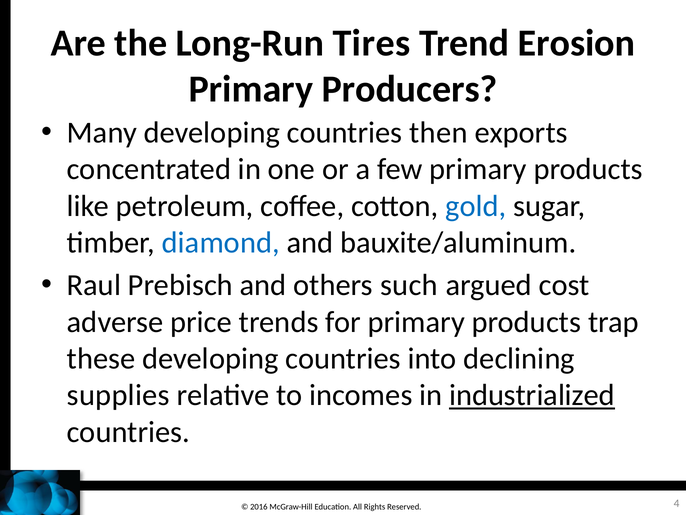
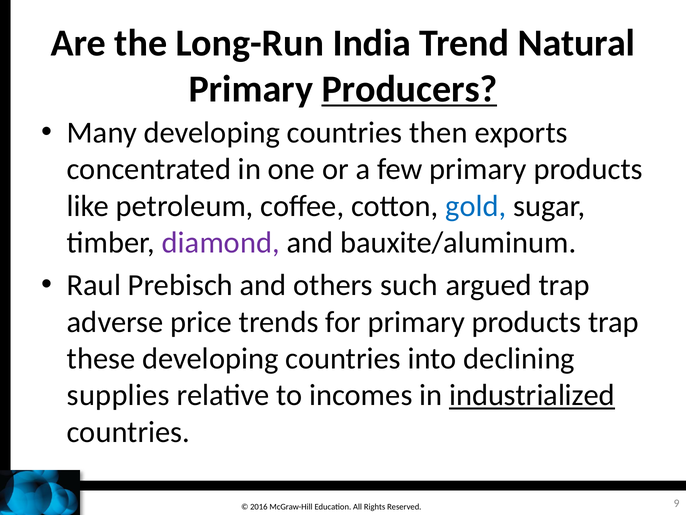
Tires: Tires -> India (372, 43)
Erosion: Erosion -> Natural (577, 43)
Producers underline: none -> present (410, 89)
diamond colour: blue -> purple (221, 242)
argued cost: cost -> trap (564, 285)
4: 4 -> 9 (677, 503)
